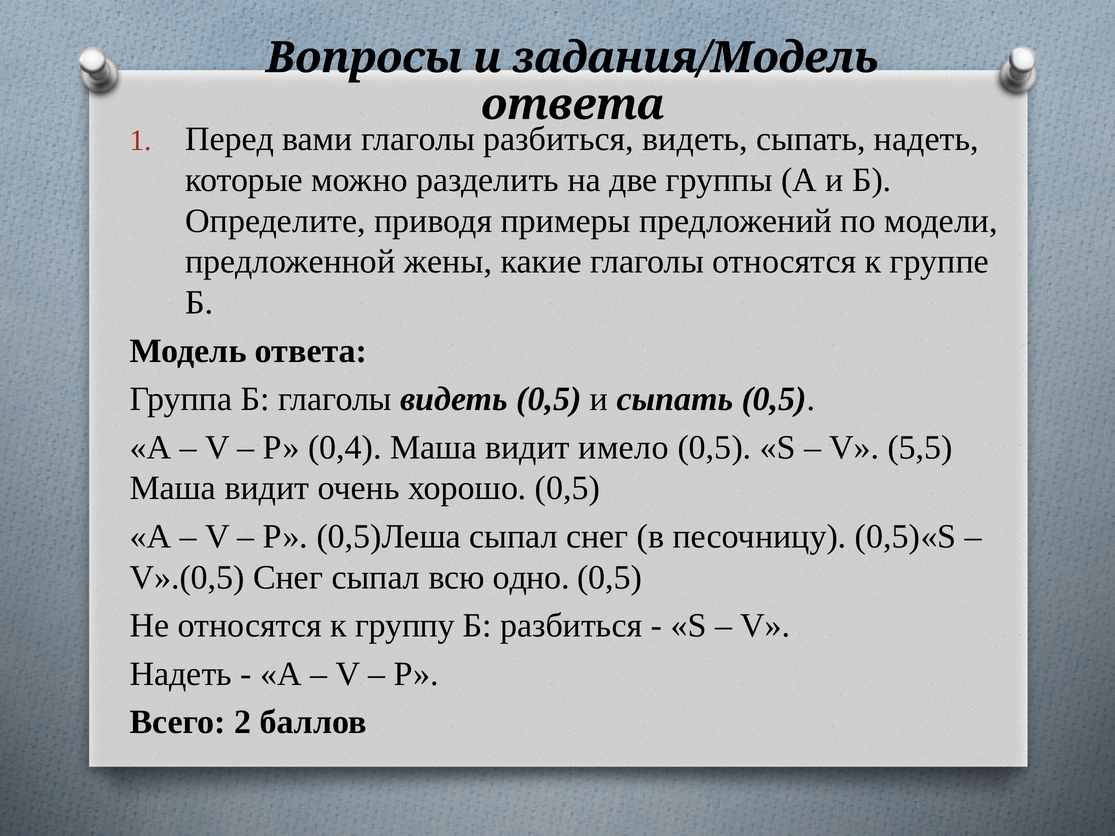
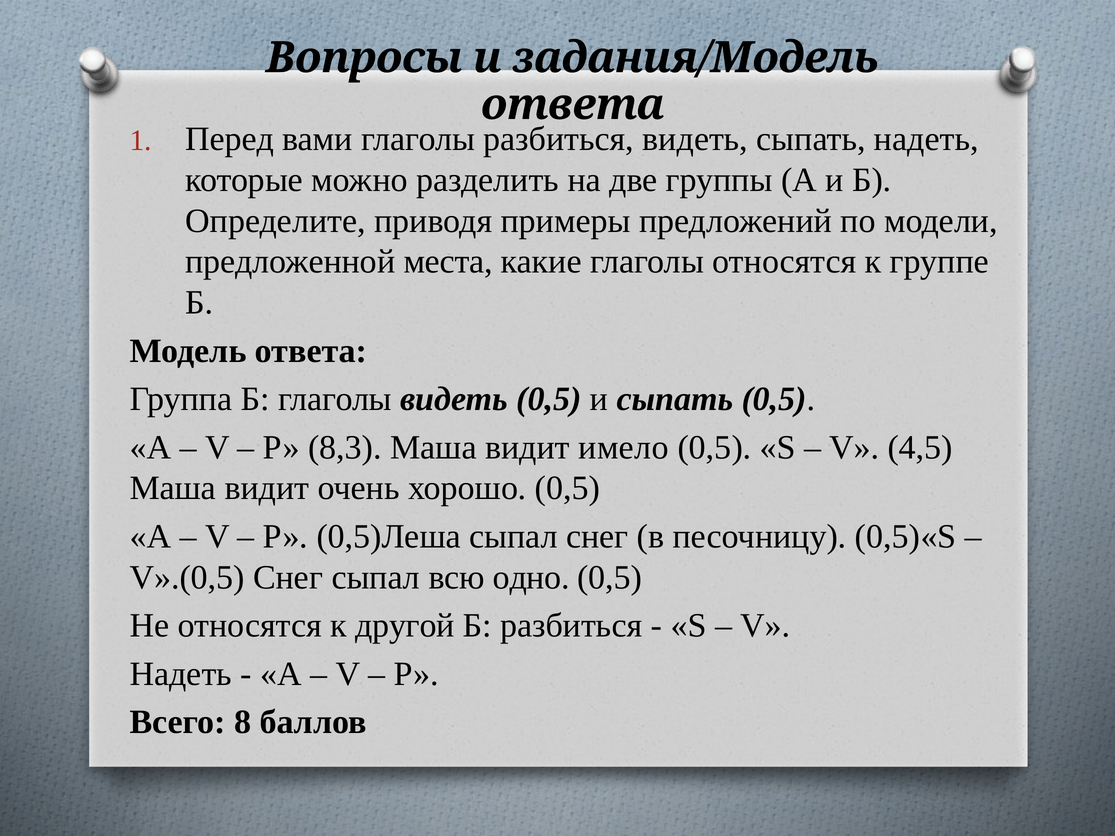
жены: жены -> места (448, 262)
0,4: 0,4 -> 8,3 (345, 448)
5,5: 5,5 -> 4,5 (920, 448)
группу: группу -> другой (405, 626)
2: 2 -> 8 (243, 722)
